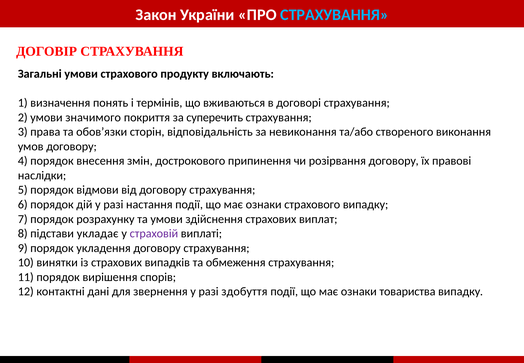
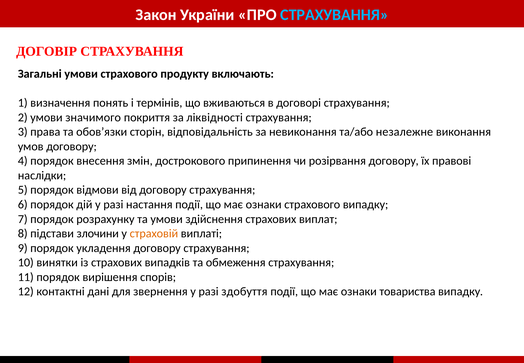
суперечить: суперечить -> ліквідності (215, 117)
створеного: створеного -> незалежне (404, 132)
укладає: укладає -> злочини (98, 233)
страховій colour: purple -> orange (154, 233)
